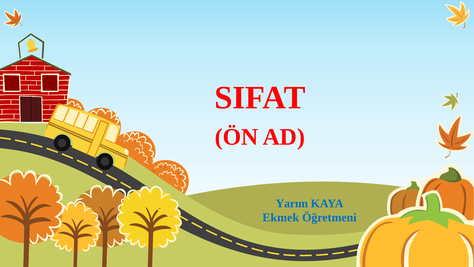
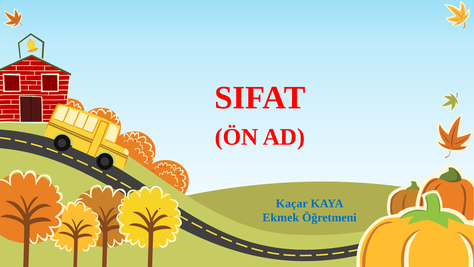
Yarım: Yarım -> Kaçar (292, 203)
